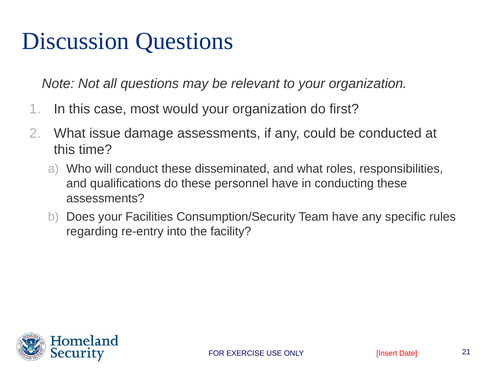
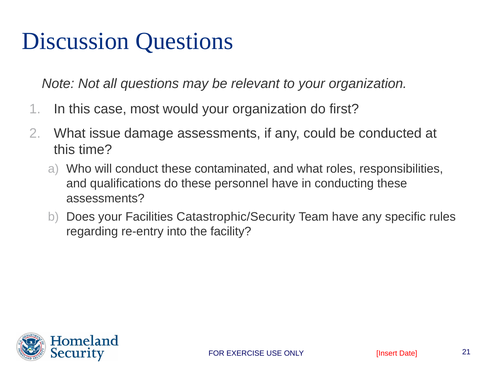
disseminated: disseminated -> contaminated (232, 169)
Consumption/Security: Consumption/Security -> Catastrophic/Security (236, 216)
